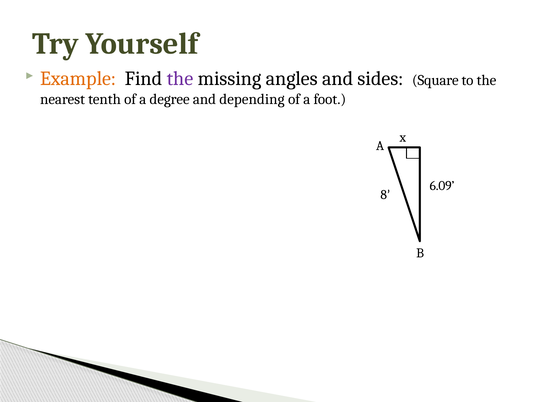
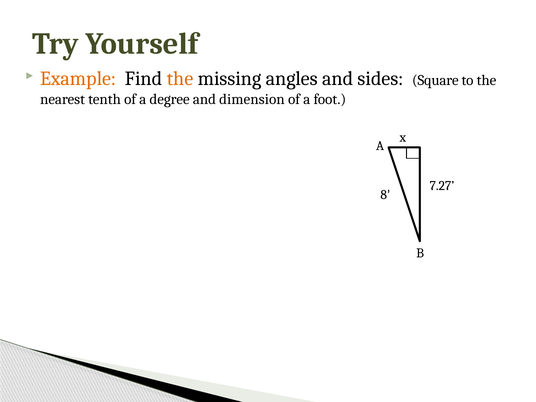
the colour: purple -> orange (180, 79)
depending: depending -> dimension (252, 99)
6.09: 6.09 -> 7.27 (442, 186)
